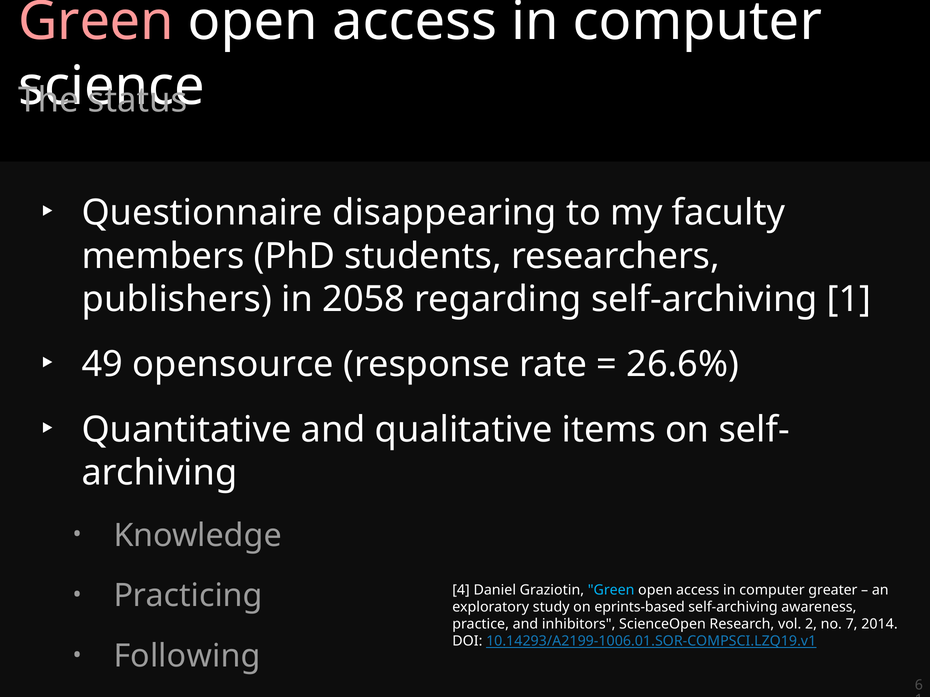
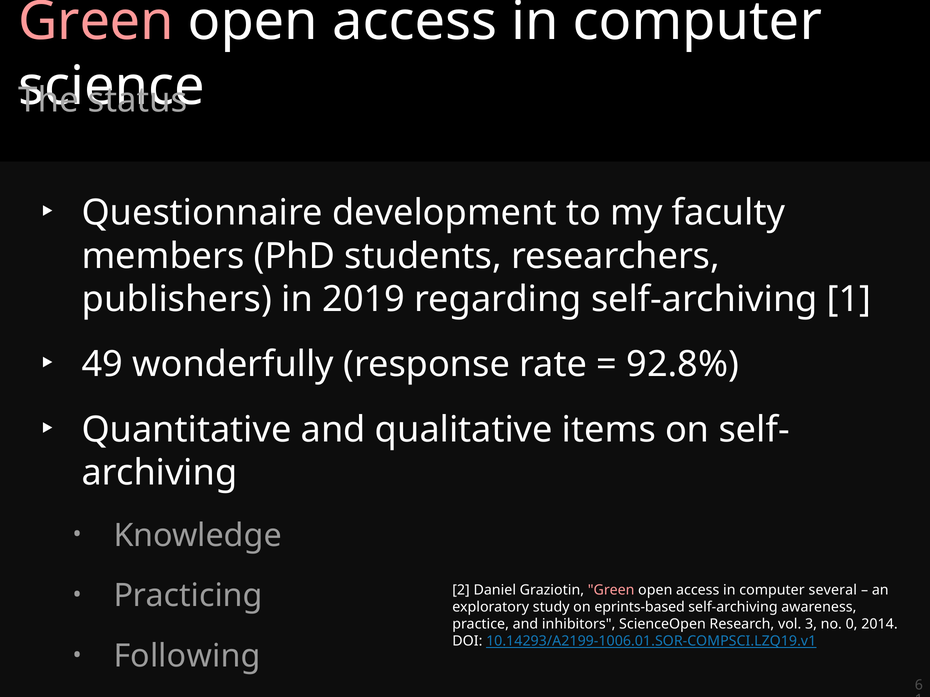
disappearing: disappearing -> development (444, 213)
2058: 2058 -> 2019 (364, 300)
opensource: opensource -> wonderfully (233, 365)
26.6%: 26.6% -> 92.8% (683, 365)
4: 4 -> 2 (461, 590)
Green colour: light blue -> pink (611, 590)
greater: greater -> several (833, 590)
2: 2 -> 3 (811, 624)
7: 7 -> 0 (852, 624)
